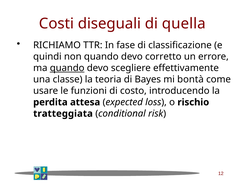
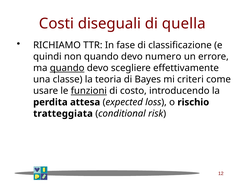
corretto: corretto -> numero (163, 57)
bontà: bontà -> criteri (190, 80)
funzioni underline: none -> present (89, 91)
